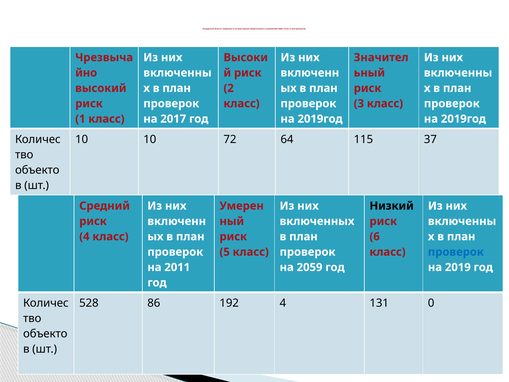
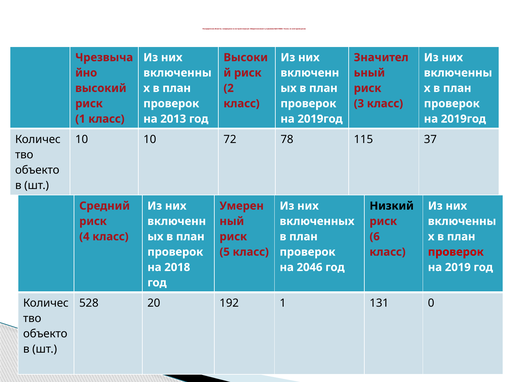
2017: 2017 -> 2013 (173, 119)
64: 64 -> 78 (287, 139)
проверок colour: blue -> red (456, 252)
2011: 2011 -> 2018 (177, 267)
2059: 2059 -> 2046 (310, 267)
86: 86 -> 20 (154, 303)
192 4: 4 -> 1 (283, 303)
